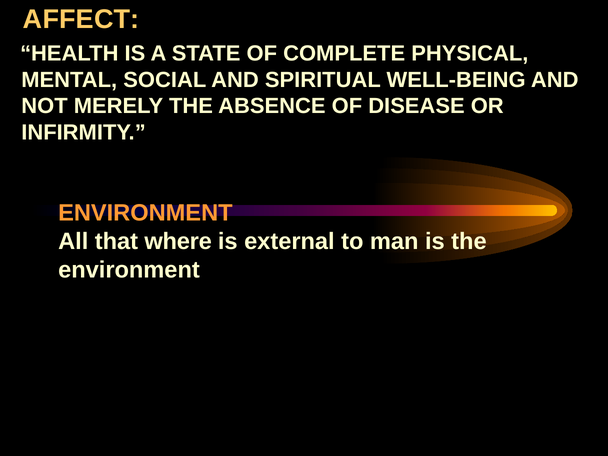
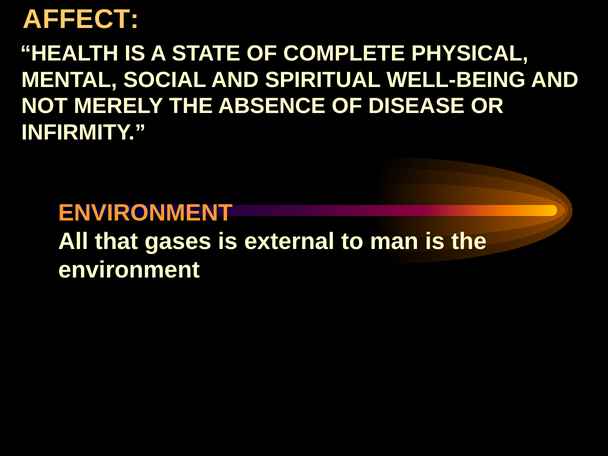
where: where -> gases (178, 241)
